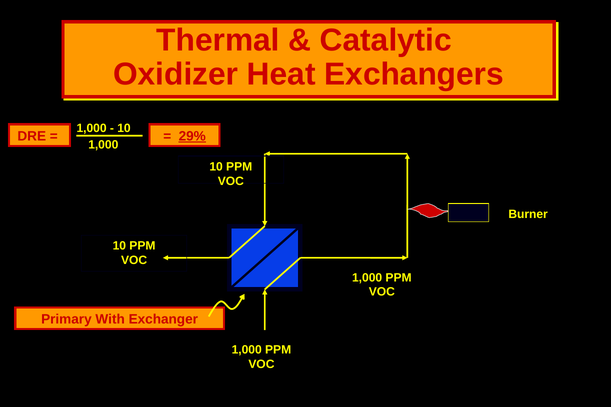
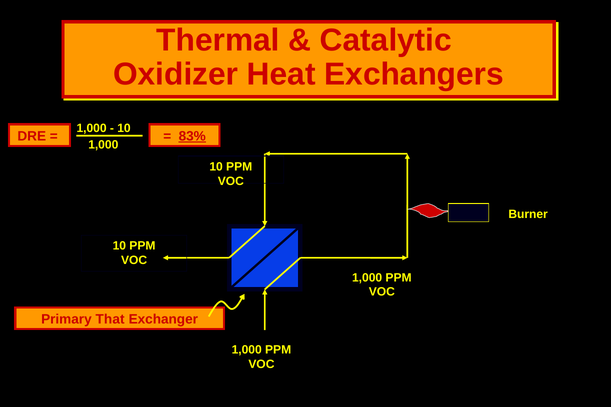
29%: 29% -> 83% (192, 136)
With: With -> That (110, 320)
